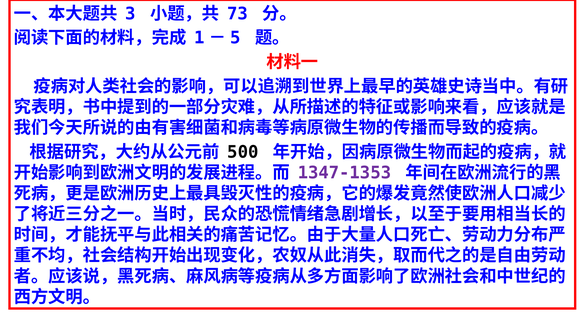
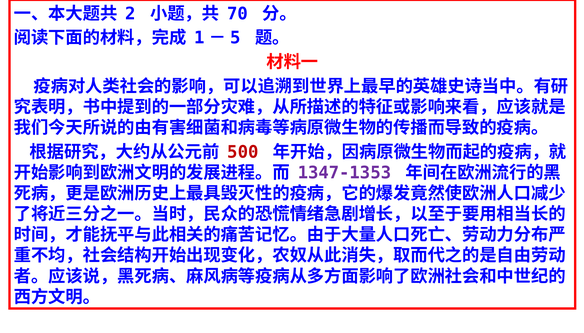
3: 3 -> 2 (130, 14)
73: 73 -> 70 (237, 14)
500 colour: black -> red (243, 152)
